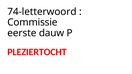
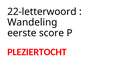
74-letterwoord: 74-letterwoord -> 22-letterwoord (42, 12)
Commissie: Commissie -> Wandeling (32, 22)
dauw: dauw -> score (52, 33)
